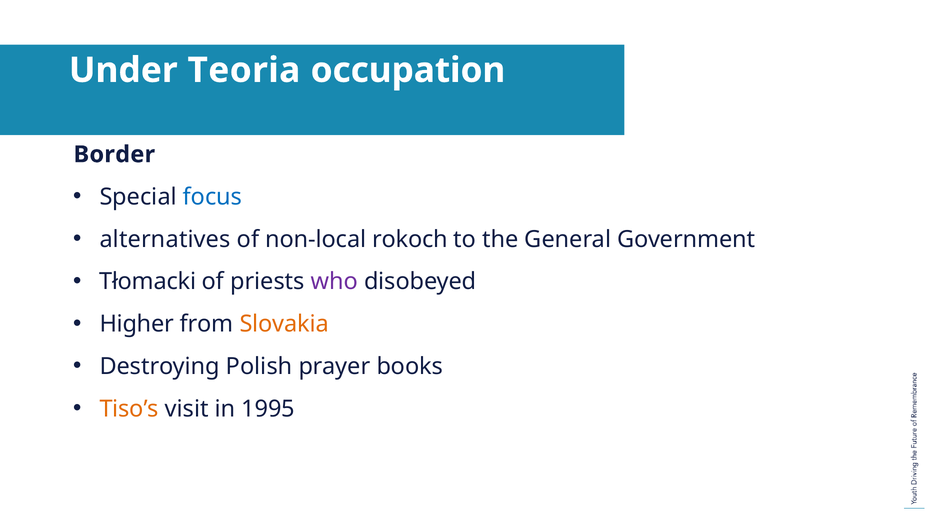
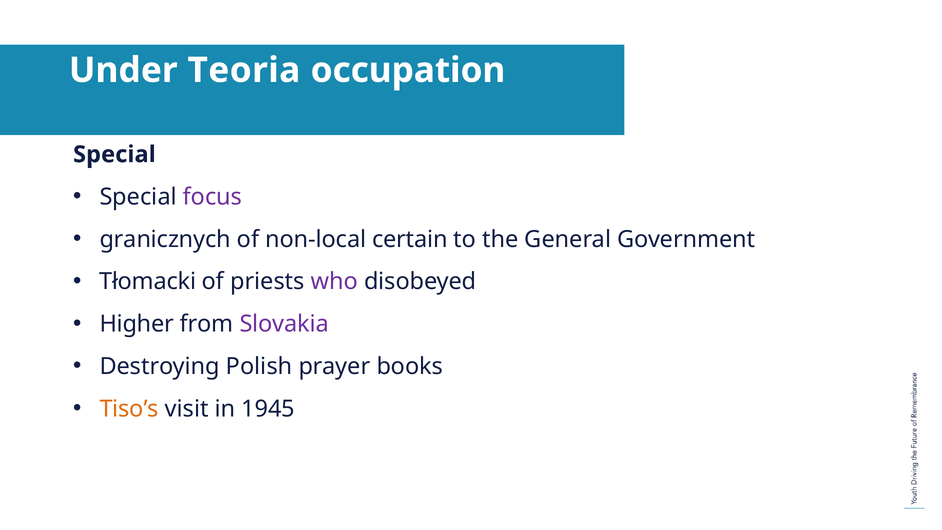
Border: Border -> Special (114, 154)
focus colour: blue -> purple (213, 197)
alternatives: alternatives -> granicznych (165, 239)
rokoch: rokoch -> certain (410, 239)
Slovakia colour: orange -> purple (284, 324)
1995: 1995 -> 1945 (268, 409)
